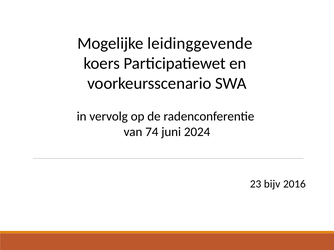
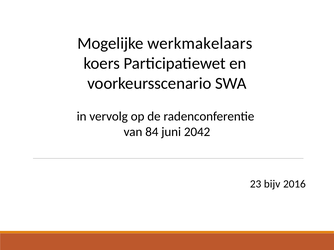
leidinggevende: leidinggevende -> werkmakelaars (200, 43)
74: 74 -> 84 (152, 132)
2024: 2024 -> 2042 (197, 132)
